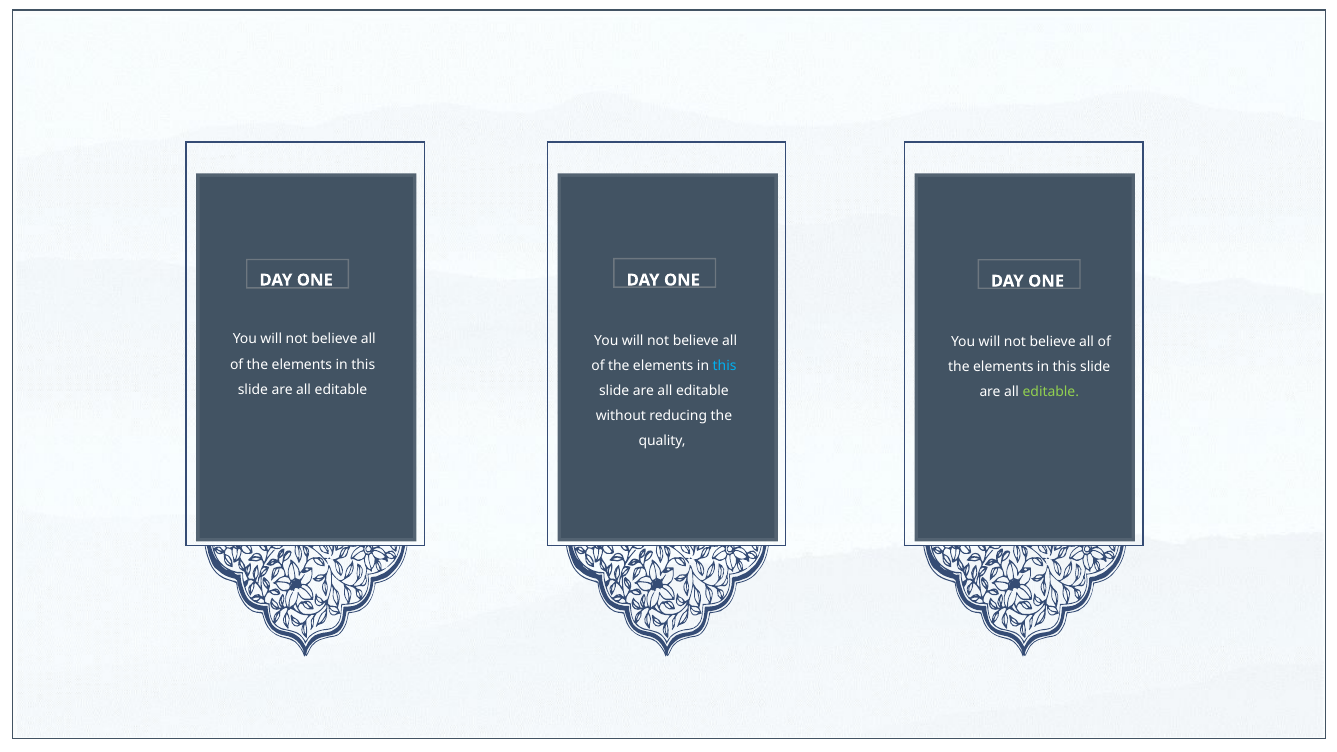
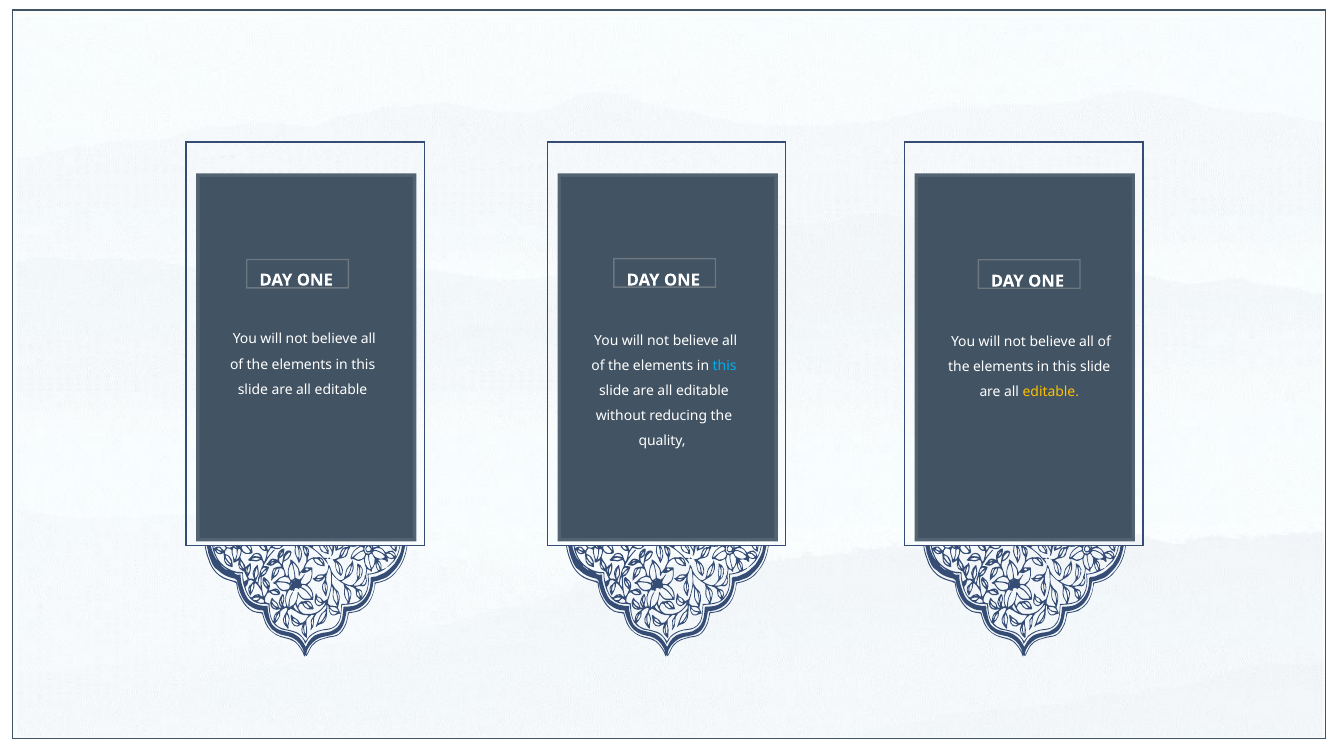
editable colour: light green -> yellow (1051, 392)
